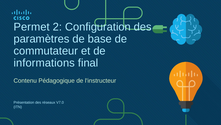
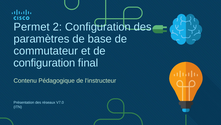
informations: informations -> configuration (44, 63)
